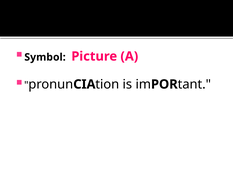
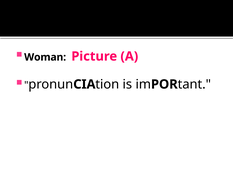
Symbol: Symbol -> Woman (45, 57)
